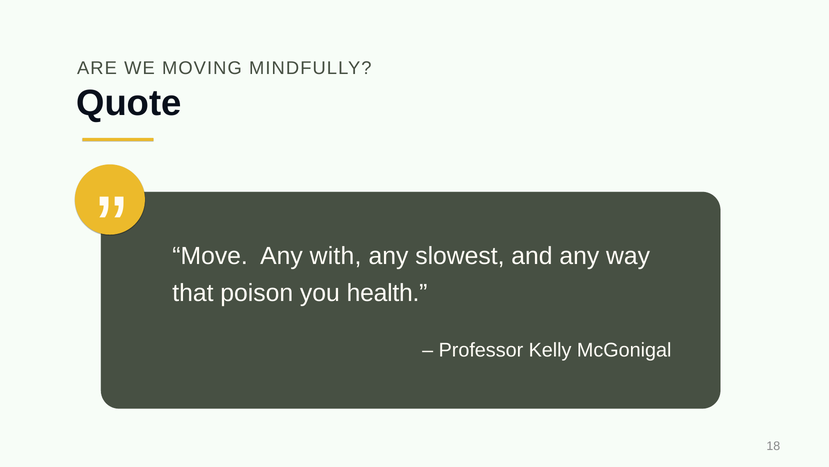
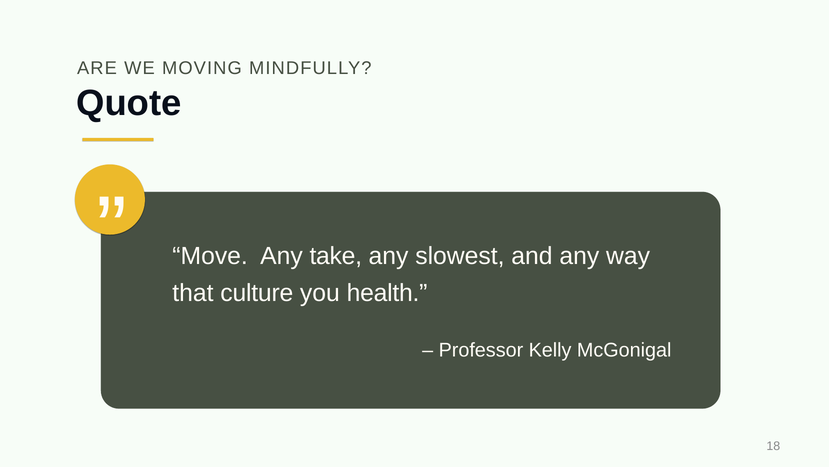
with: with -> take (336, 256)
poison: poison -> culture (257, 293)
